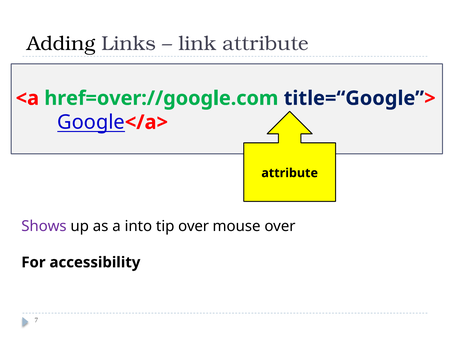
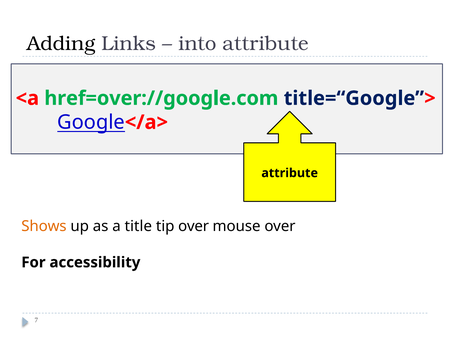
link: link -> into (197, 43)
Shows colour: purple -> orange (44, 226)
into: into -> title (138, 226)
